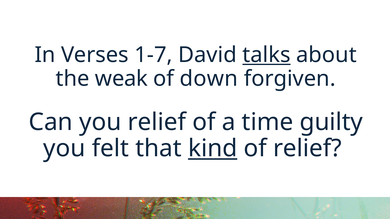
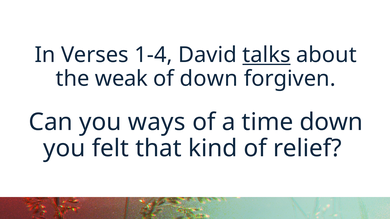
1-7: 1-7 -> 1-4 (153, 55)
you relief: relief -> ways (157, 122)
time guilty: guilty -> down (331, 122)
kind underline: present -> none (213, 149)
